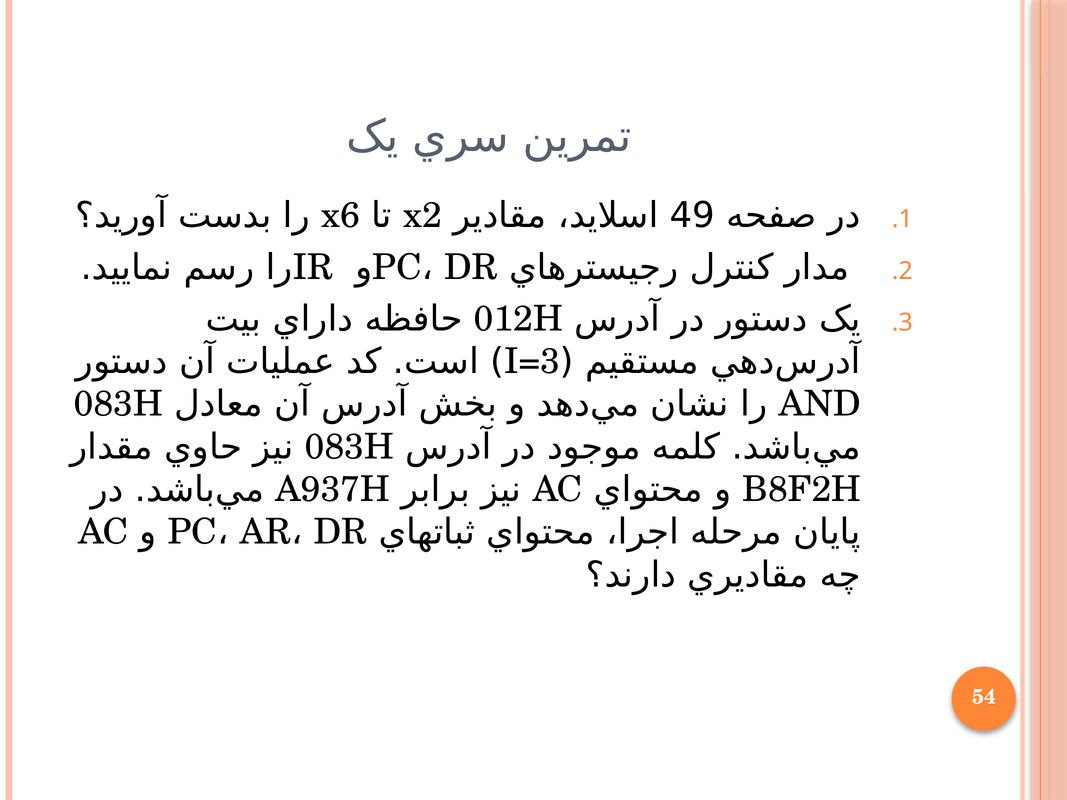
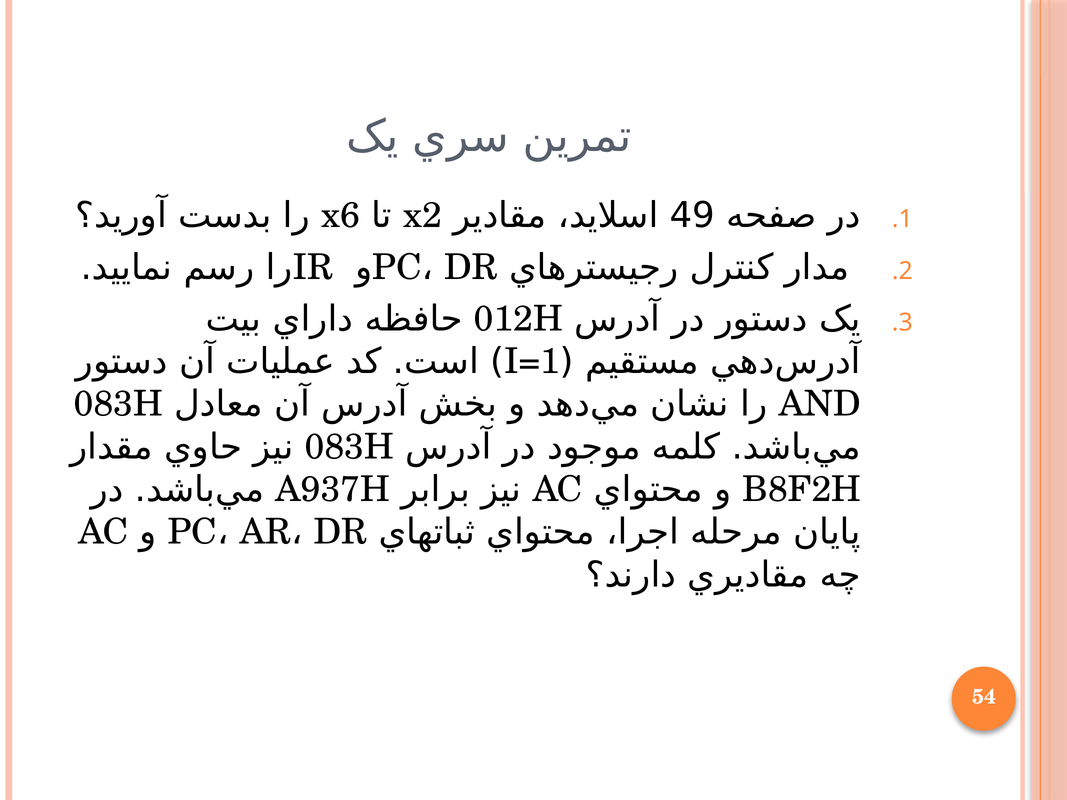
I=3: I=3 -> I=1 (532, 362)
